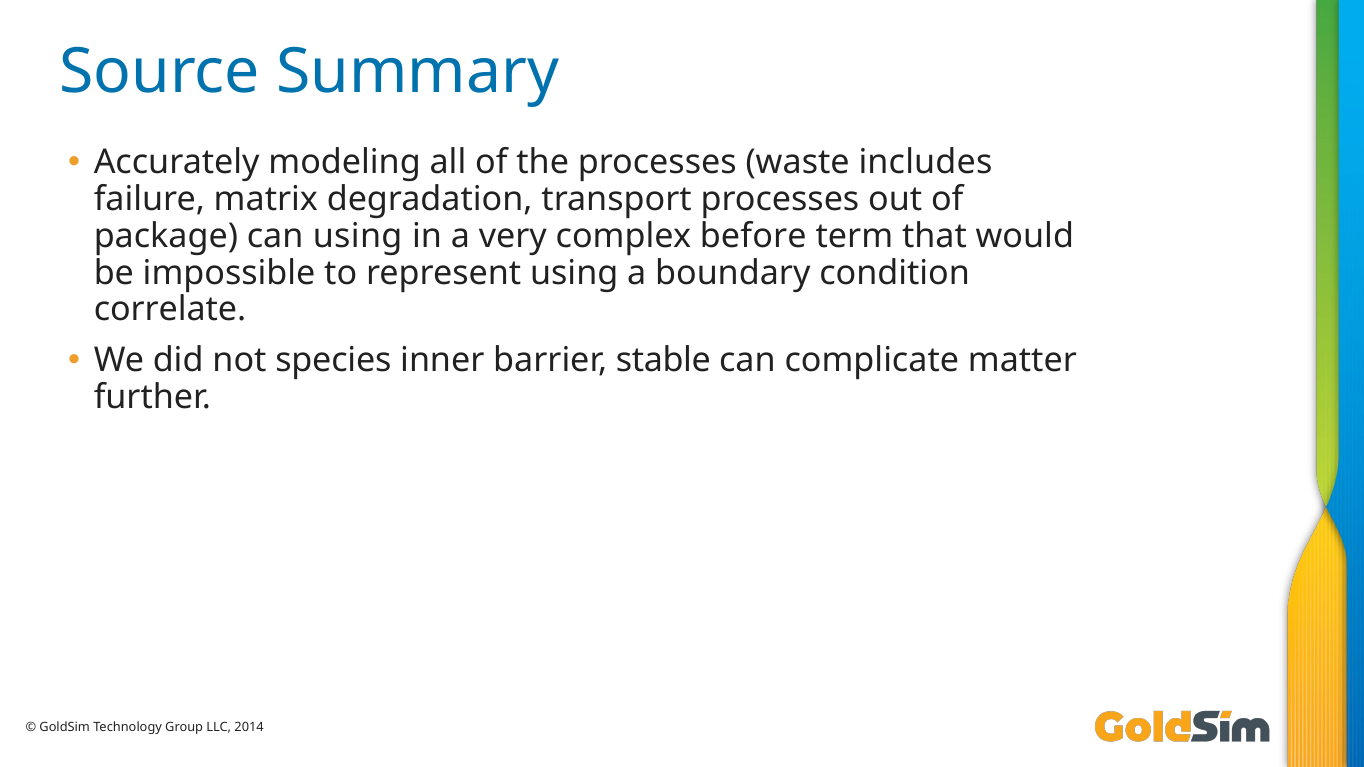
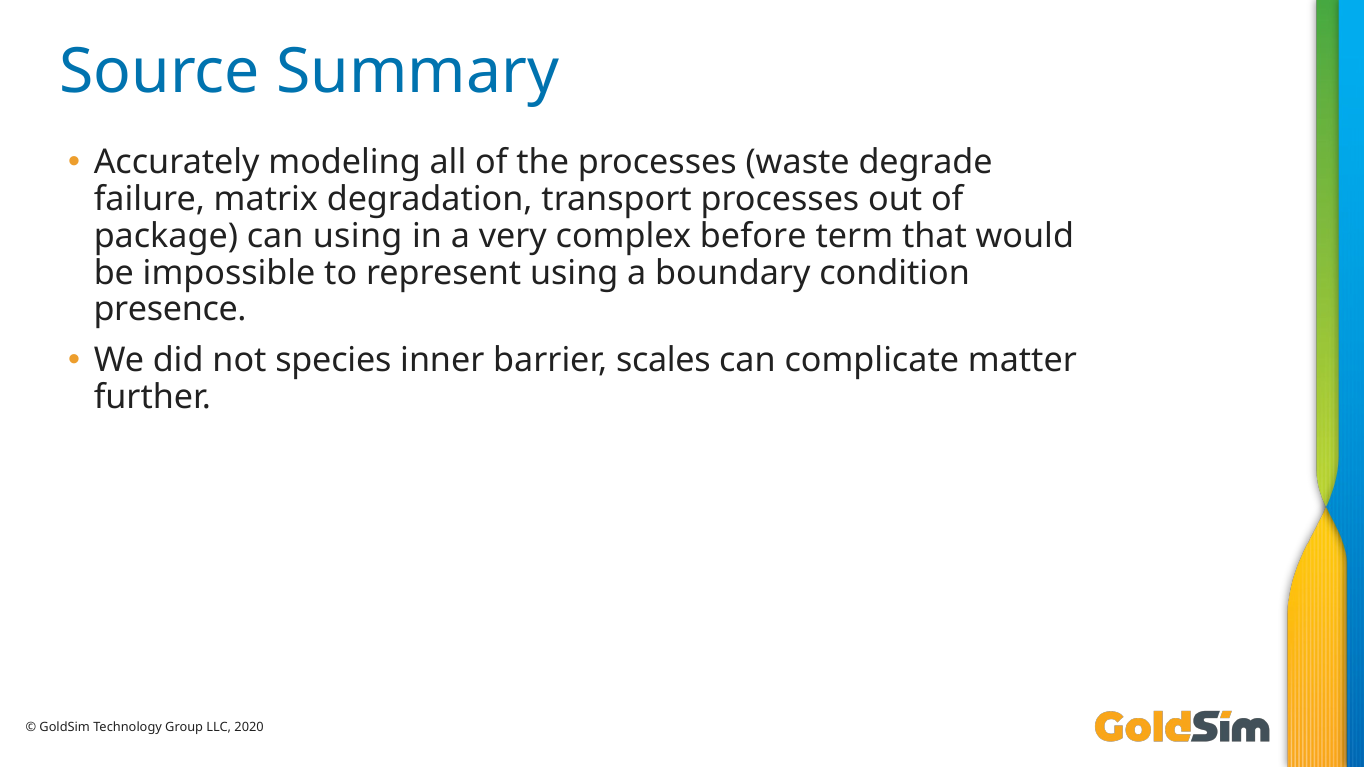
includes: includes -> degrade (926, 162)
correlate: correlate -> presence (170, 310)
stable: stable -> scales (663, 361)
2014: 2014 -> 2020 (249, 728)
